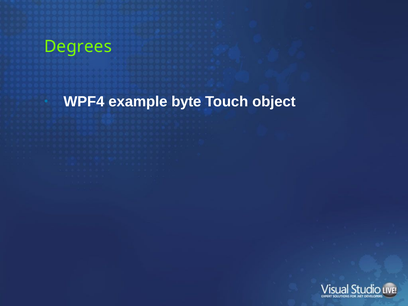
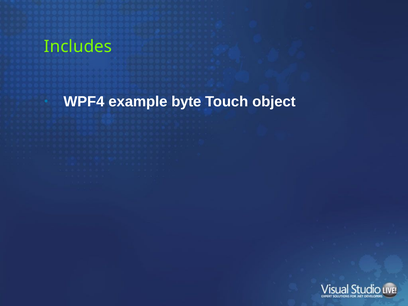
Degrees: Degrees -> Includes (78, 47)
